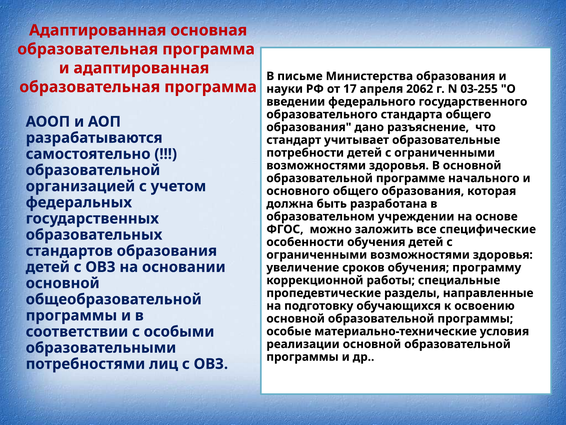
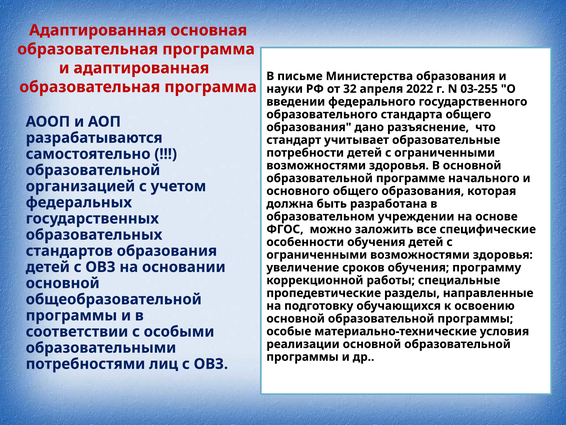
17: 17 -> 32 (350, 89)
2062: 2062 -> 2022 (420, 89)
